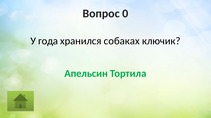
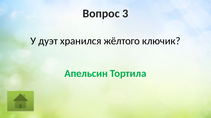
0: 0 -> 3 (125, 14)
года: года -> дуэт (48, 41)
собаках: собаках -> жёлтого (122, 41)
